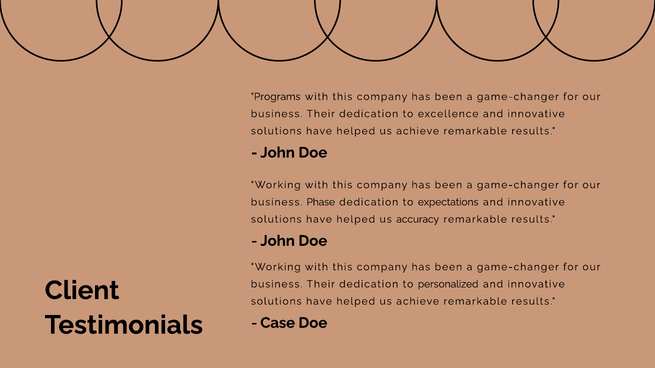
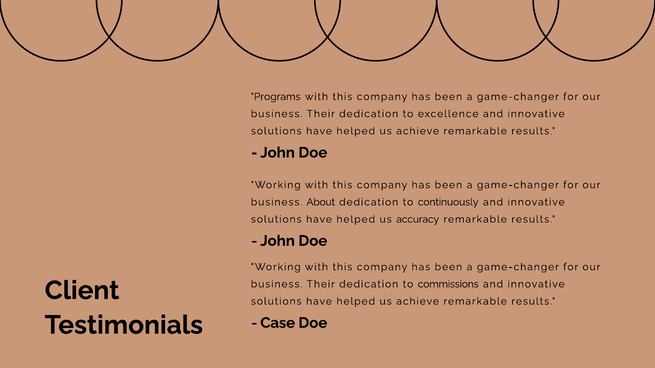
Phase: Phase -> About (321, 202)
expectations: expectations -> continuously (448, 202)
personalized: personalized -> commissions (448, 284)
